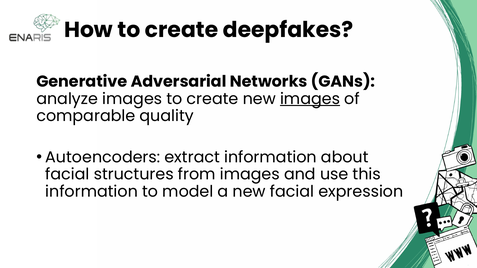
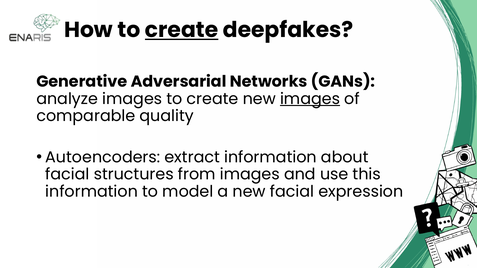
create underline: none -> present (182, 30)
